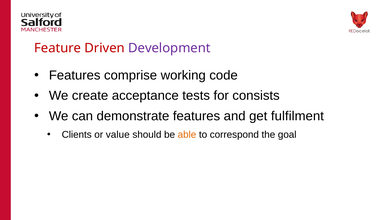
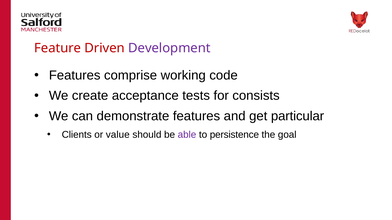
fulfilment: fulfilment -> particular (298, 116)
able colour: orange -> purple (187, 135)
correspond: correspond -> persistence (234, 135)
